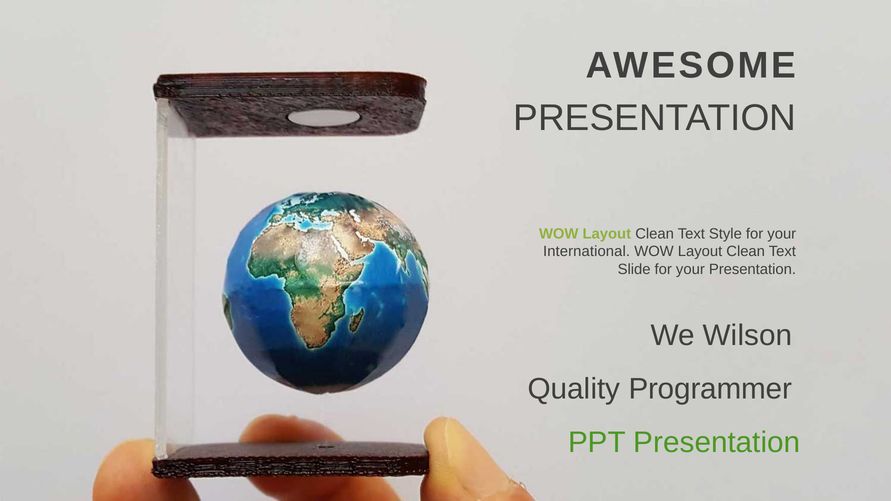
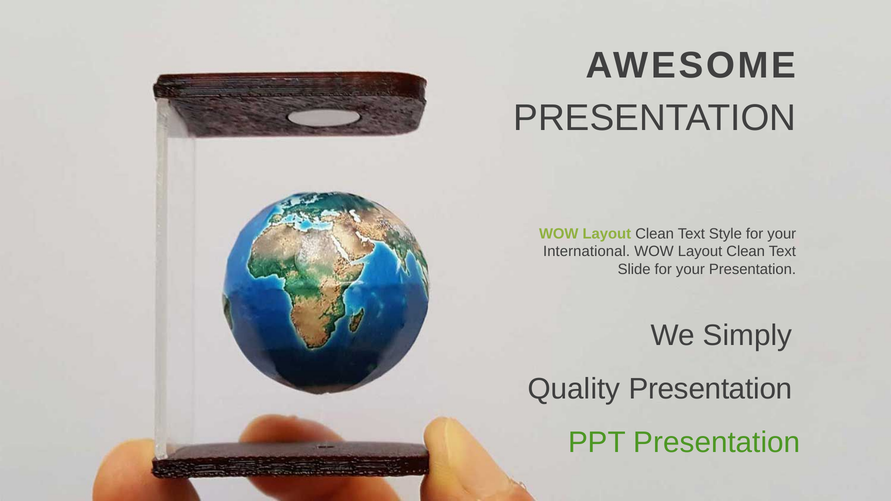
Wilson: Wilson -> Simply (748, 336)
Quality Programmer: Programmer -> Presentation (710, 389)
